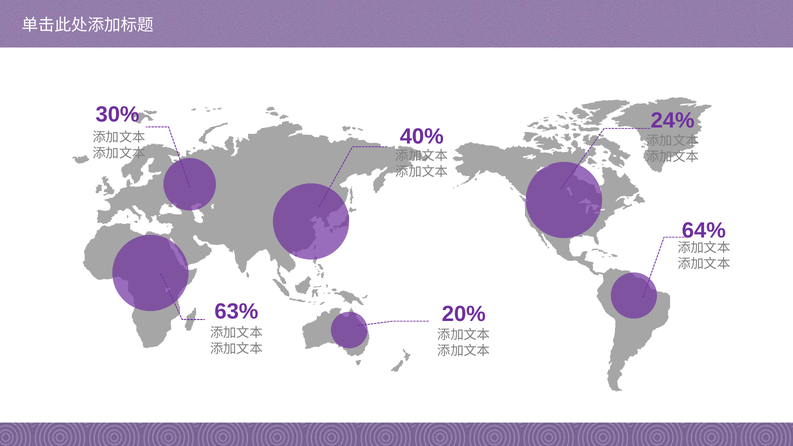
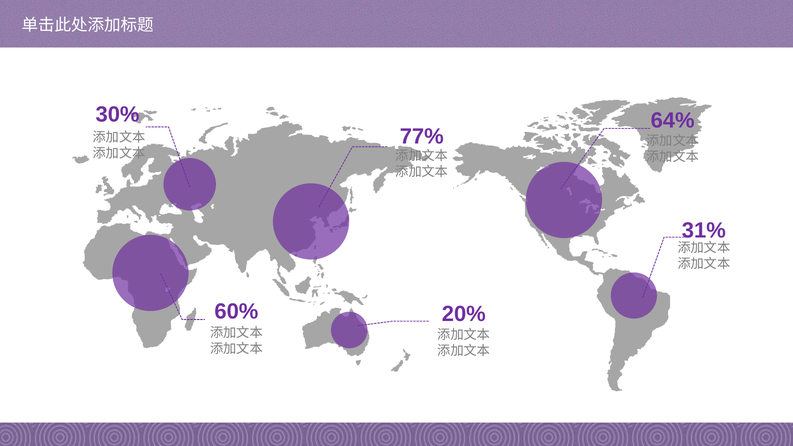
24%: 24% -> 64% (673, 121)
40%: 40% -> 77% (422, 137)
64%: 64% -> 31% (704, 230)
63%: 63% -> 60% (236, 312)
